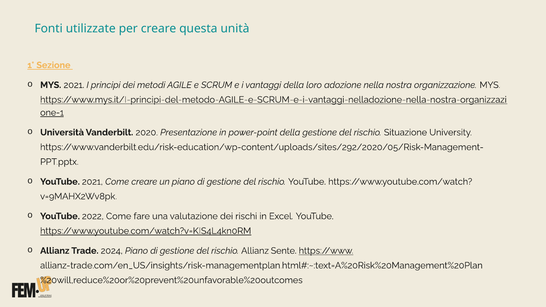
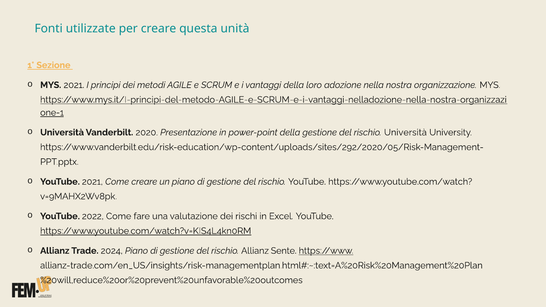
rischio Situazione: Situazione -> Università (405, 132)
